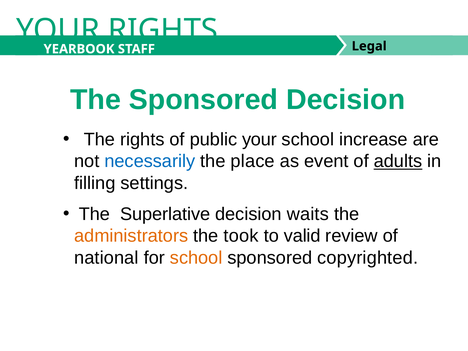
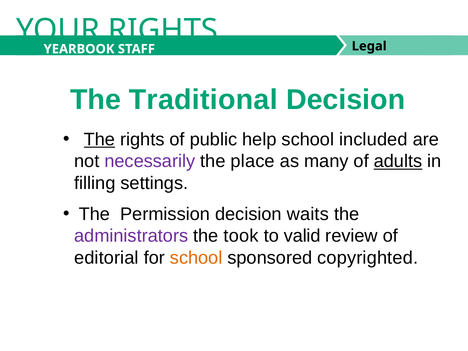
The Sponsored: Sponsored -> Traditional (203, 100)
The underline: none -> present (99, 139)
public your: your -> help (259, 139)
increase: increase -> included (373, 139)
necessarily colour: blue -> purple (150, 161)
event: event -> many (326, 161)
Superlative: Superlative -> Permission (165, 214)
administrators colour: orange -> purple (131, 236)
national: national -> editorial (106, 258)
